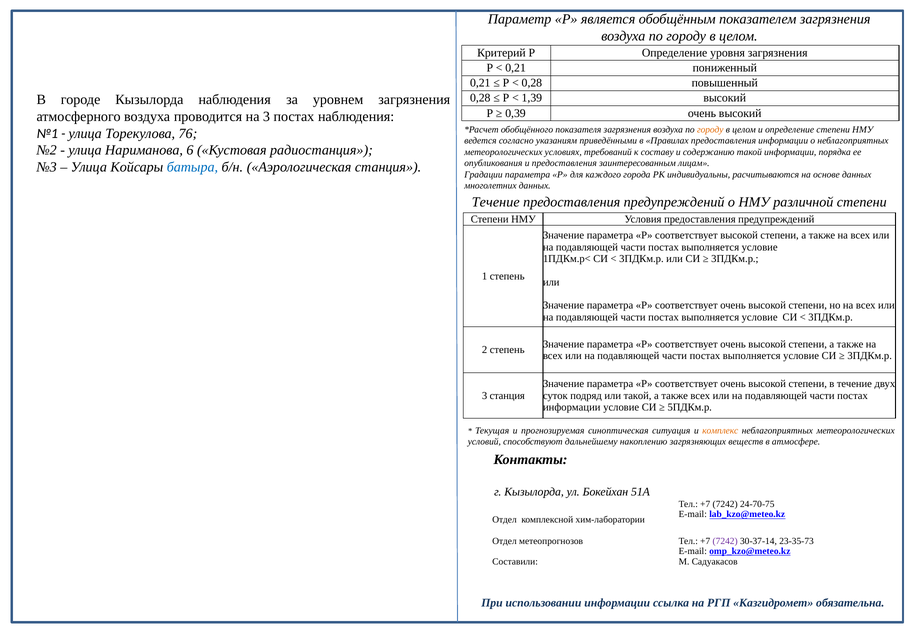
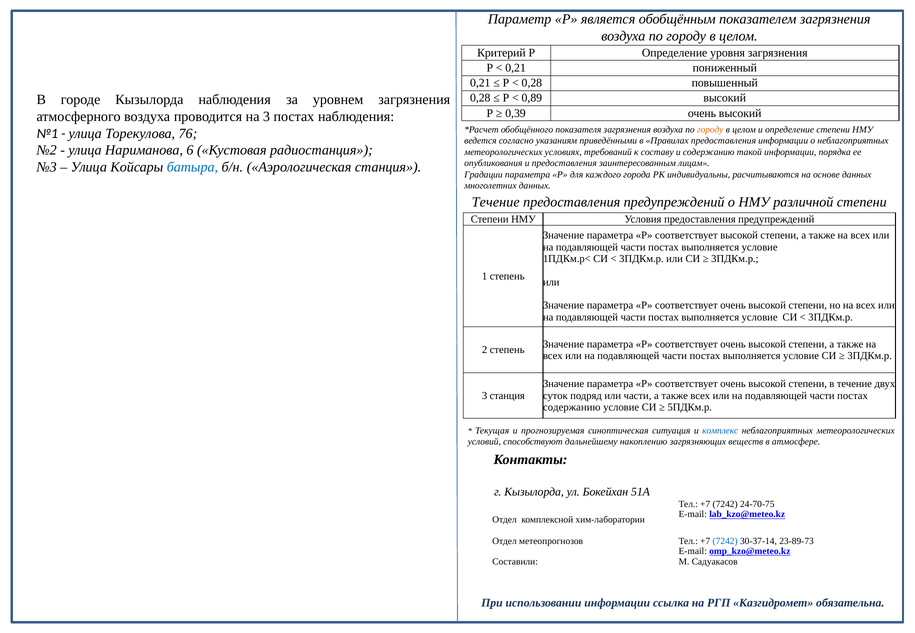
1,39: 1,39 -> 0,89 (532, 98)
или такой: такой -> части (638, 396)
информации: информации -> содержанию (572, 408)
комплекс colour: orange -> blue (720, 431)
7242 colour: purple -> blue (725, 541)
23-35-73: 23-35-73 -> 23-89-73 (797, 541)
